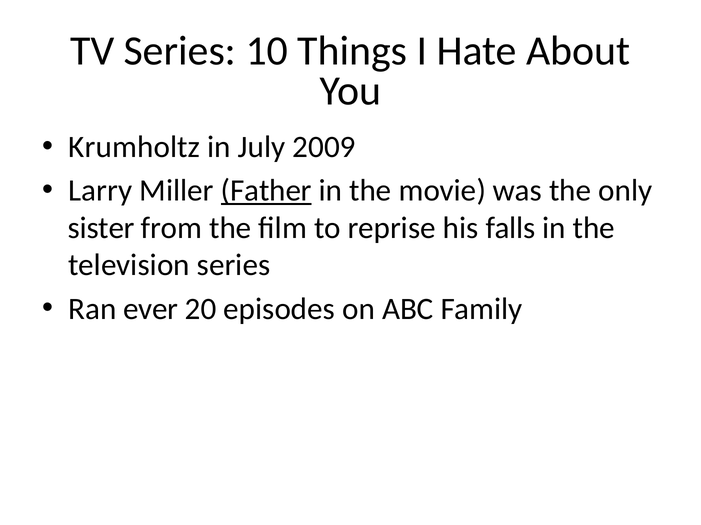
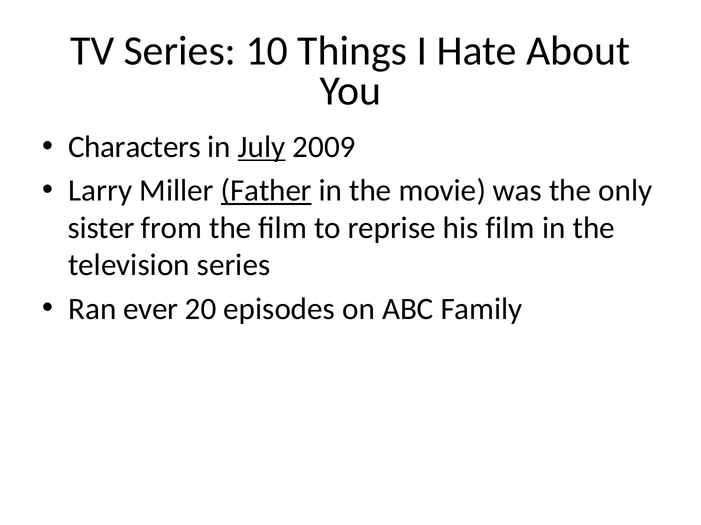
Krumholtz: Krumholtz -> Characters (134, 147)
July underline: none -> present (262, 147)
his falls: falls -> film (510, 228)
